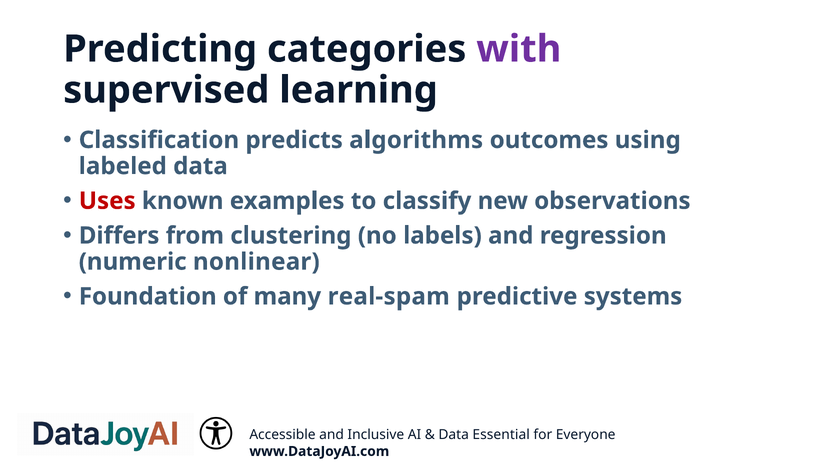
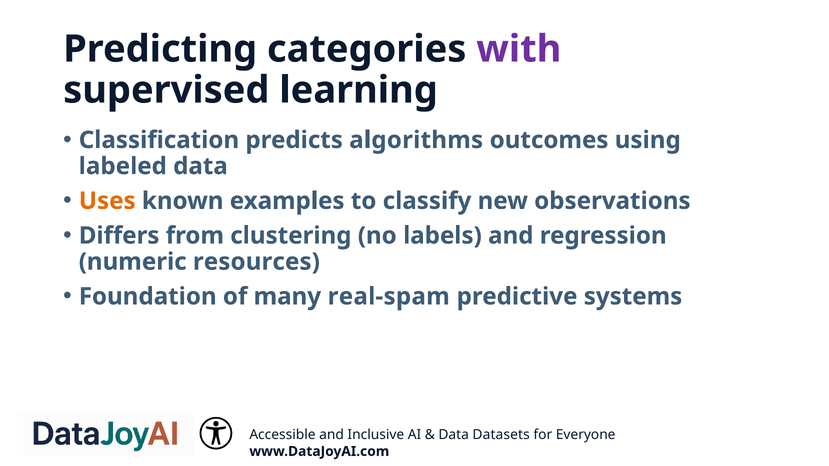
Uses colour: red -> orange (107, 201)
nonlinear: nonlinear -> resources (256, 262)
Essential: Essential -> Datasets (501, 435)
